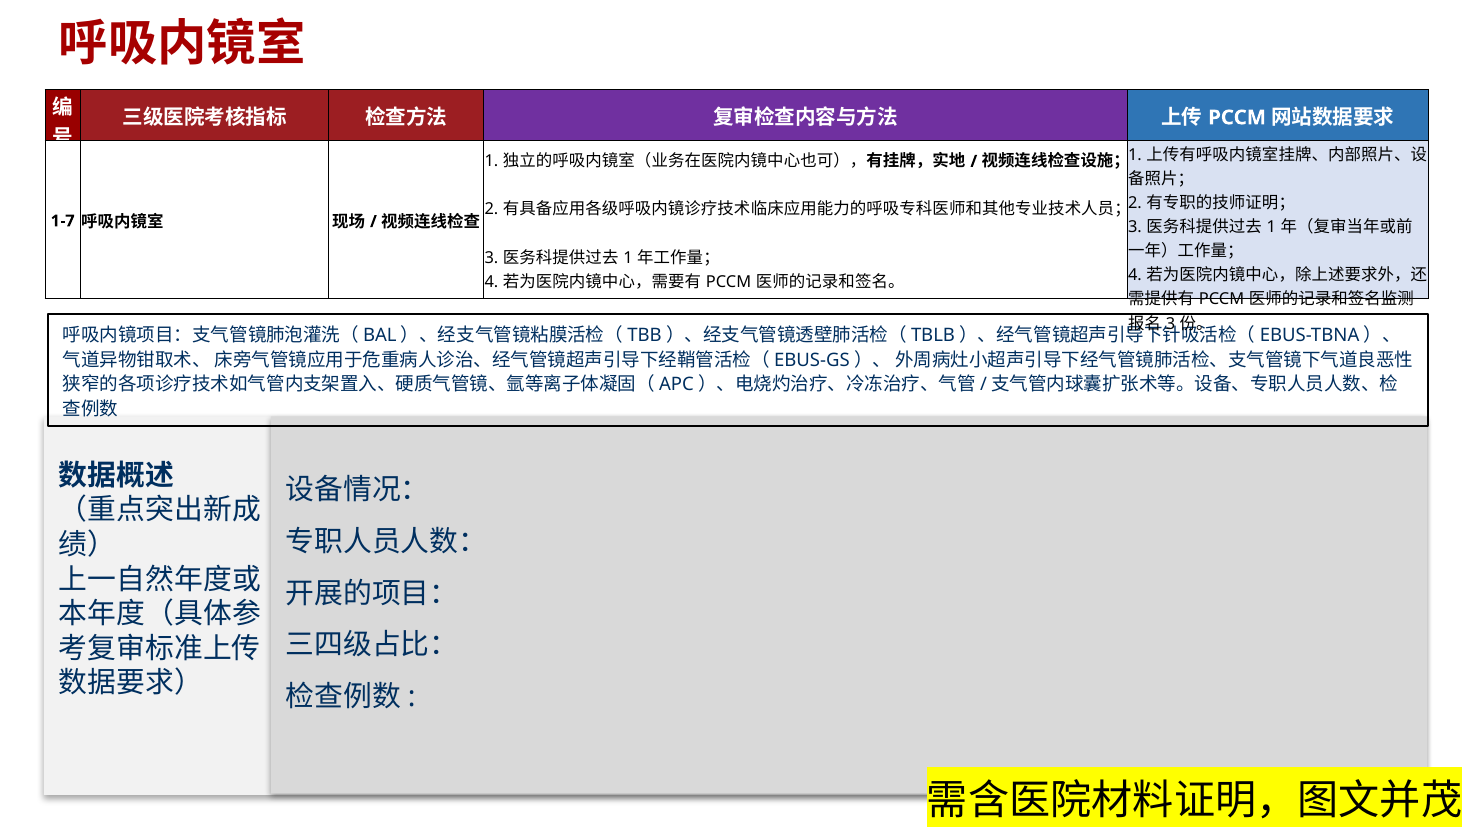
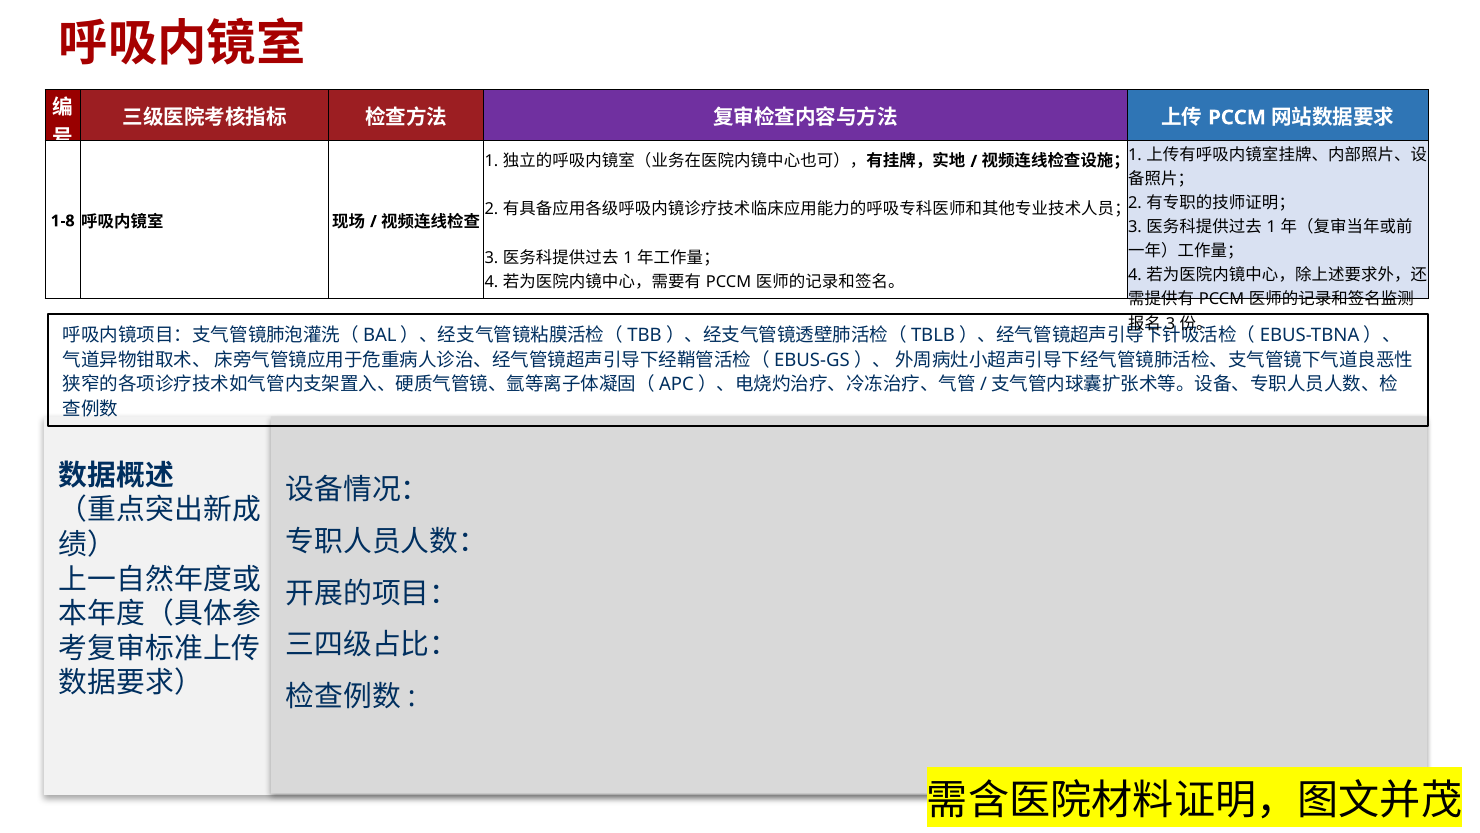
1-7: 1-7 -> 1-8 (63, 221)
